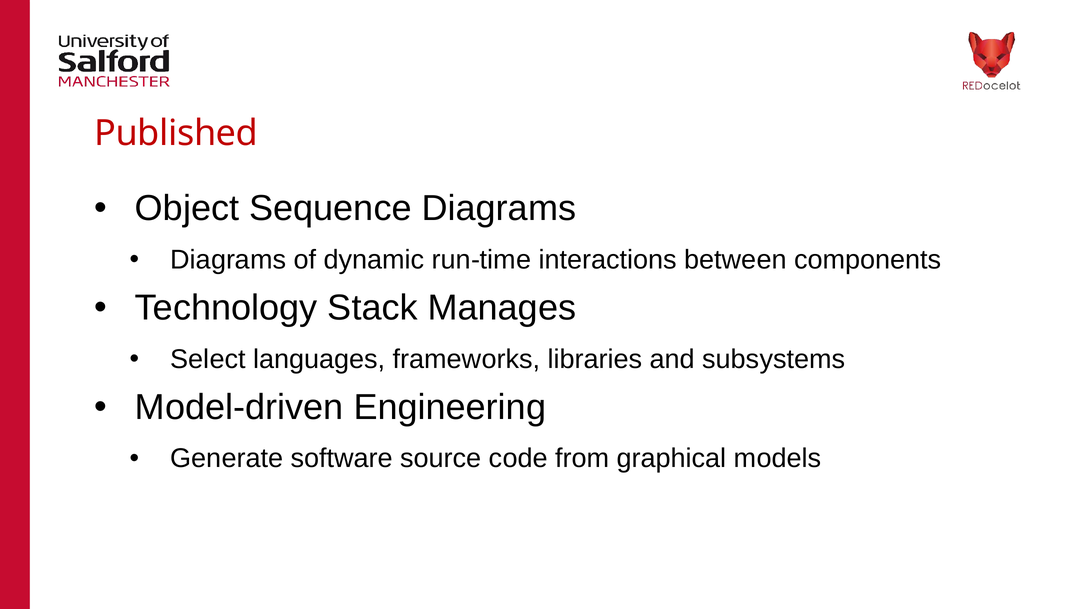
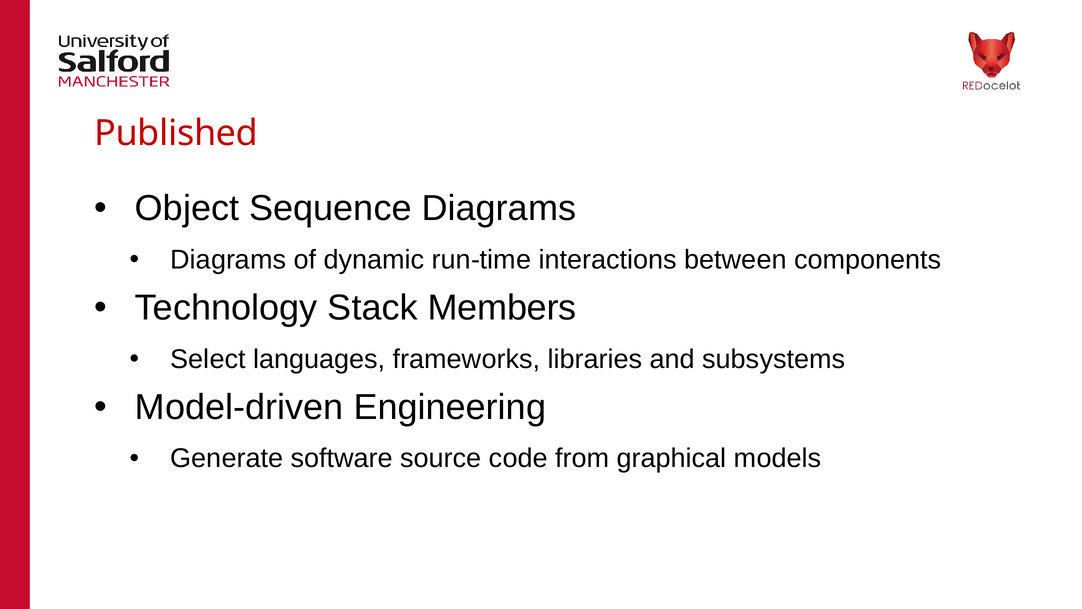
Manages: Manages -> Members (502, 308)
